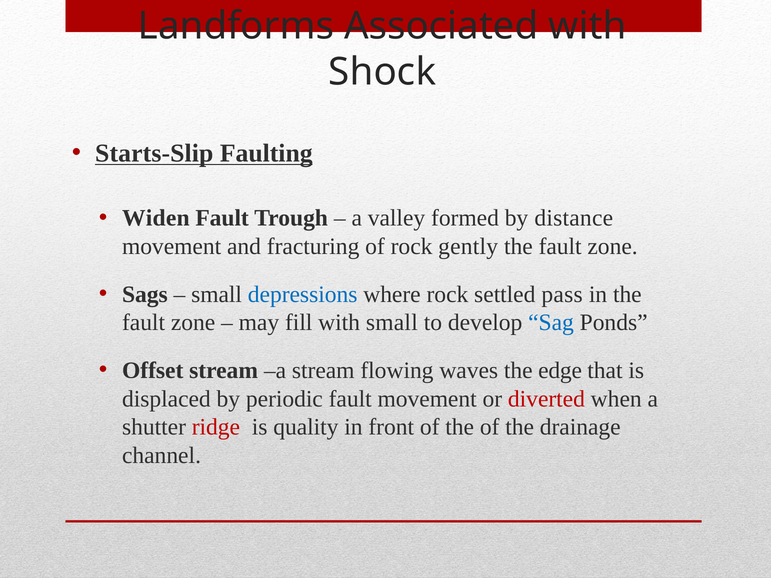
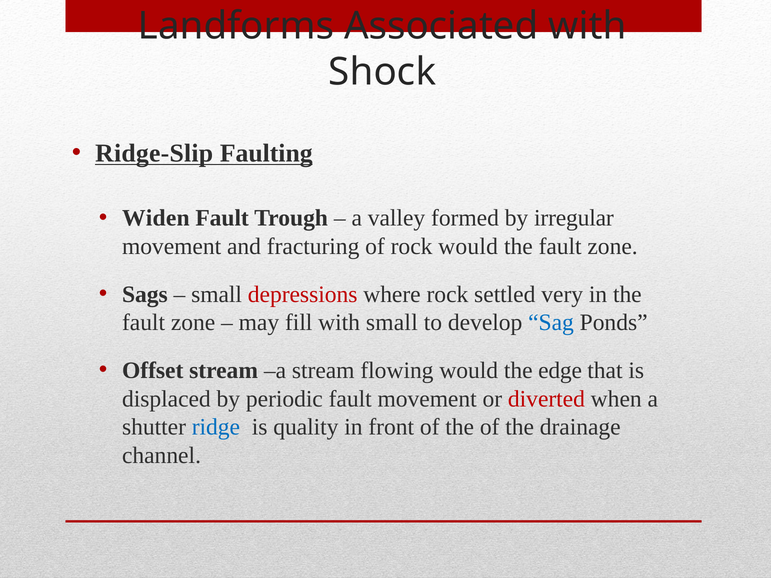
Starts-Slip: Starts-Slip -> Ridge-Slip (154, 153)
distance: distance -> irregular (574, 218)
rock gently: gently -> would (468, 246)
depressions colour: blue -> red (303, 294)
pass: pass -> very (562, 294)
flowing waves: waves -> would (469, 371)
ridge colour: red -> blue (216, 427)
